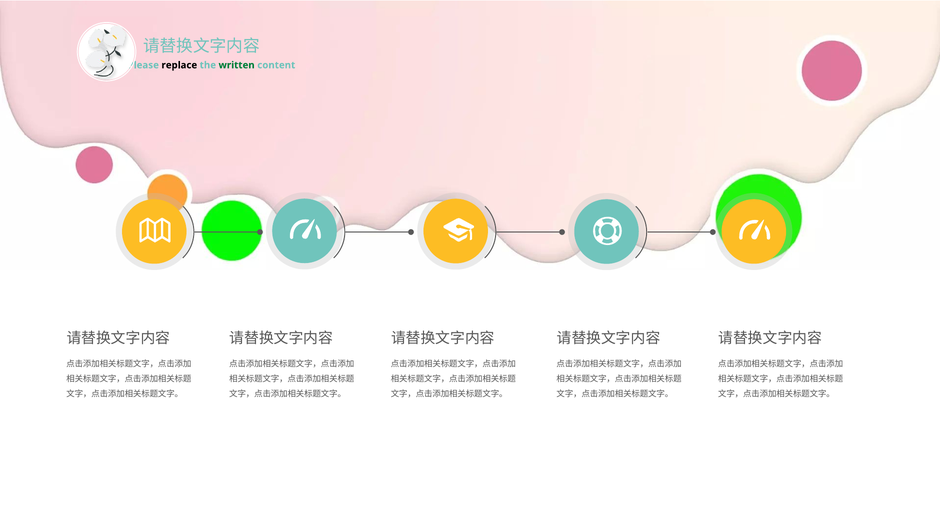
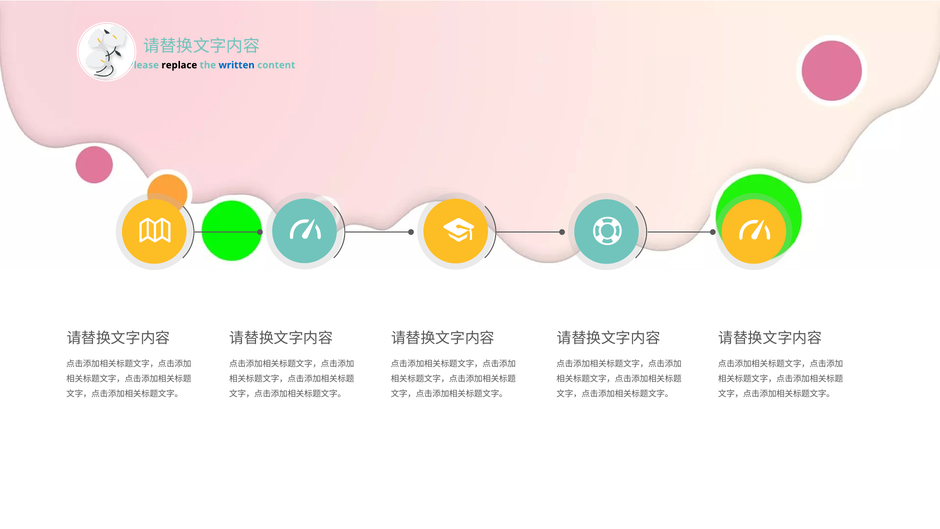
written colour: green -> blue (237, 65)
